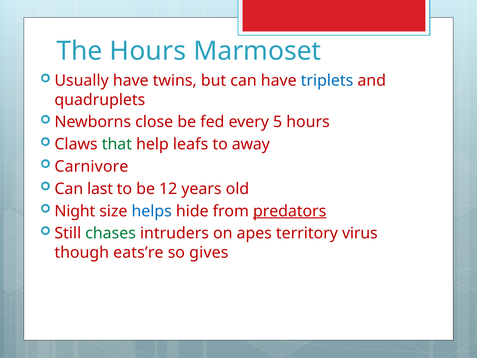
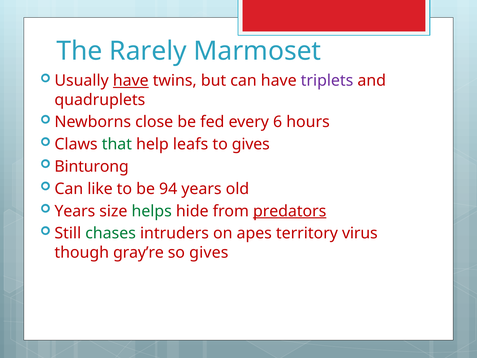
The Hours: Hours -> Rarely (148, 51)
have underline: none -> present (131, 81)
triplets colour: blue -> purple (327, 81)
5: 5 -> 6 (278, 122)
to away: away -> gives (251, 144)
Carnivore: Carnivore -> Binturong (92, 166)
last: last -> like (100, 189)
12: 12 -> 94 (168, 189)
Night: Night -> Years (75, 211)
helps colour: blue -> green (152, 211)
eats’re: eats’re -> gray’re (138, 252)
